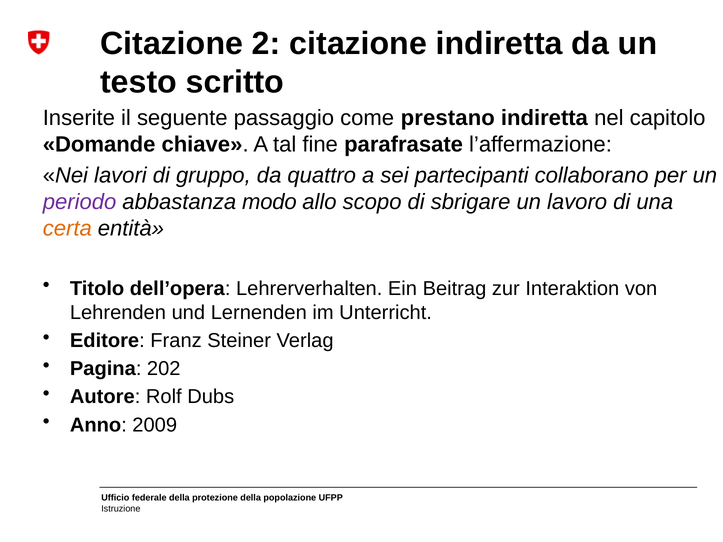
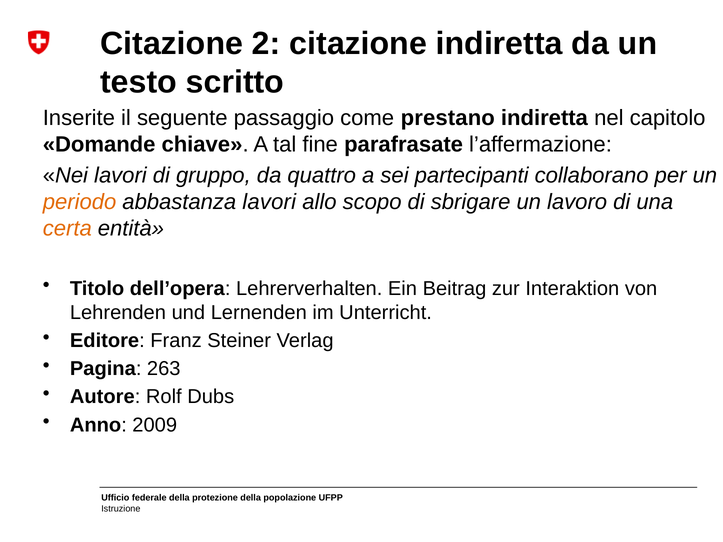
periodo colour: purple -> orange (80, 202)
abbastanza modo: modo -> lavori (269, 202)
202: 202 -> 263 (164, 369)
